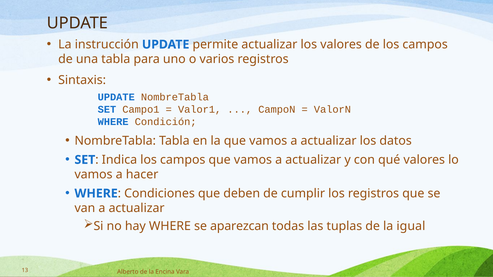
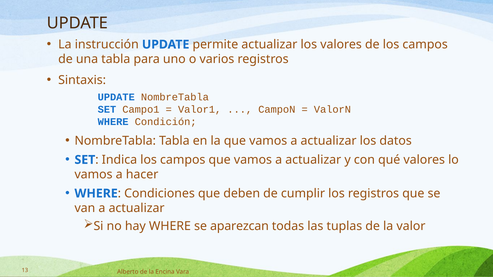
igual: igual -> valor (411, 226)
